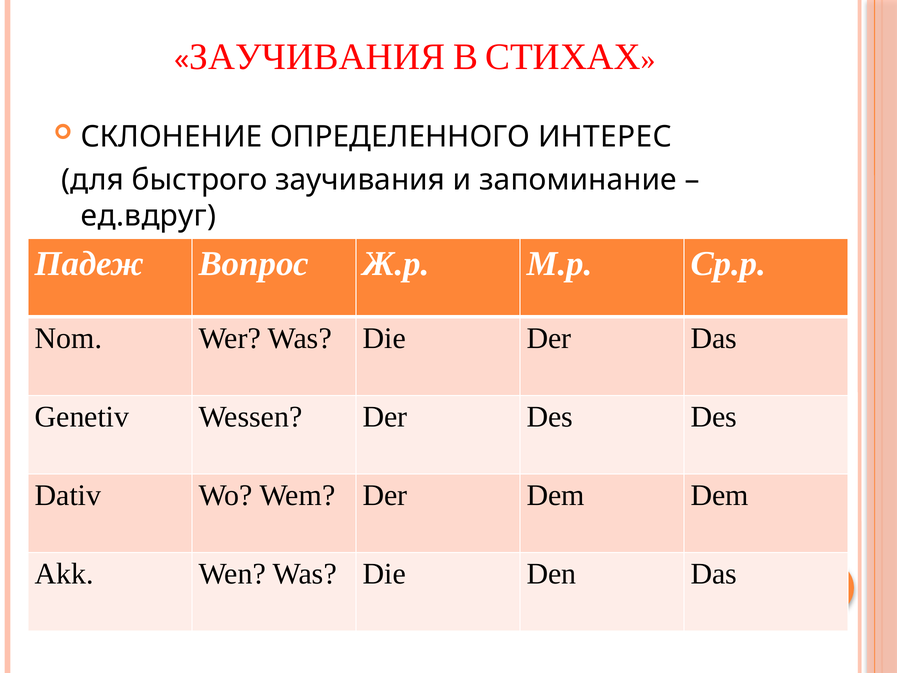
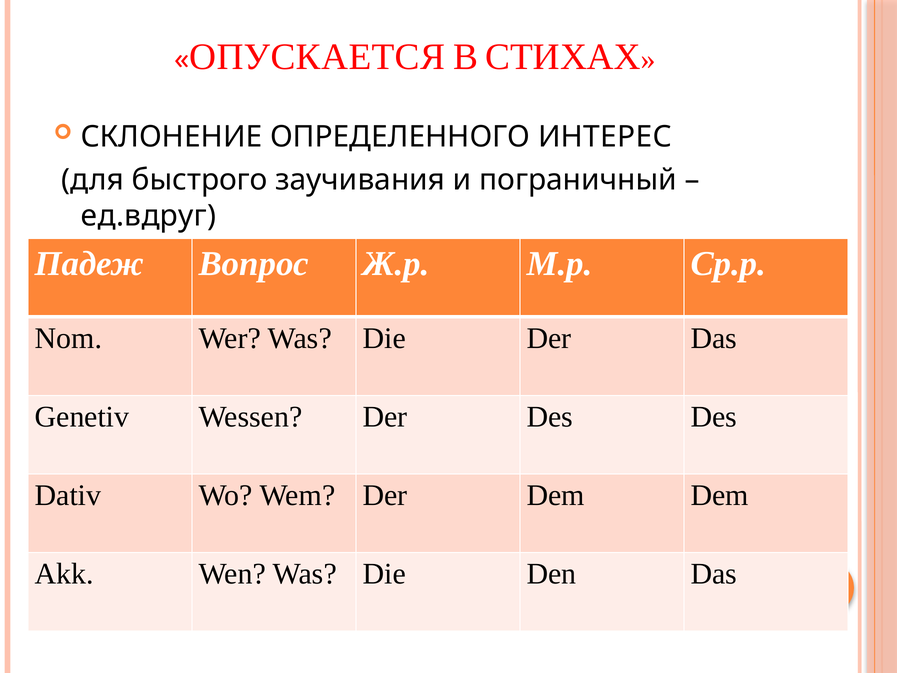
ЗАУЧИВАНИЯ: ЗАУЧИВАНИЯ -> ОПУСКАЕТСЯ (317, 57)
запоминание: запоминание -> пограничный (578, 180)
